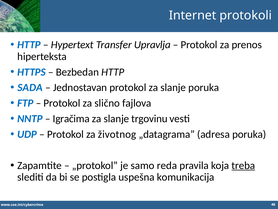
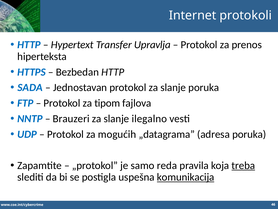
slično: slično -> tipom (107, 103)
Igračima: Igračima -> Brauzeri (71, 118)
trgovinu: trgovinu -> ilegalno (149, 118)
životnog: životnog -> mogućih (117, 134)
komunikacija underline: none -> present (186, 177)
